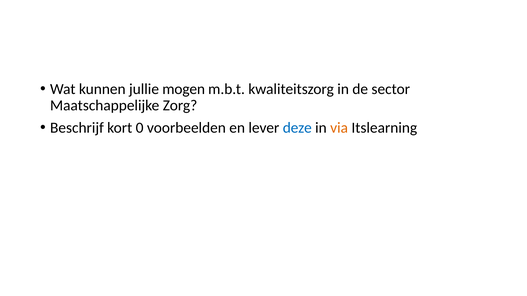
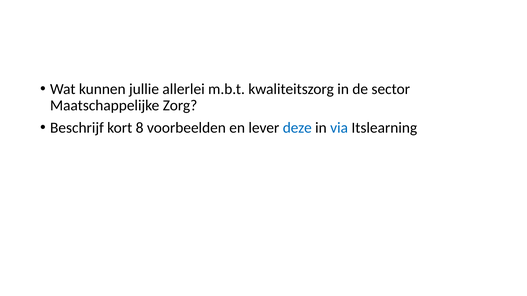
mogen: mogen -> allerlei (184, 89)
0: 0 -> 8 (140, 128)
via colour: orange -> blue (339, 128)
